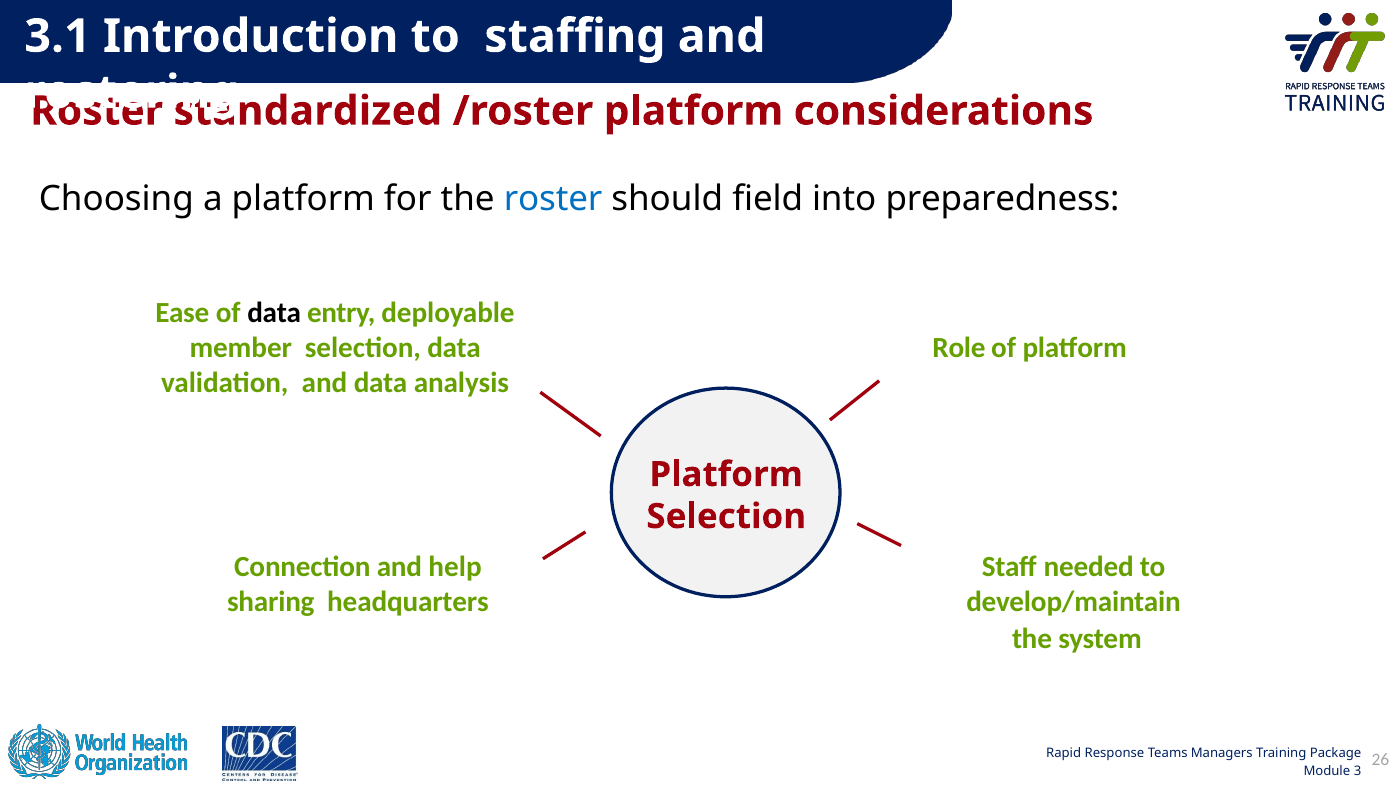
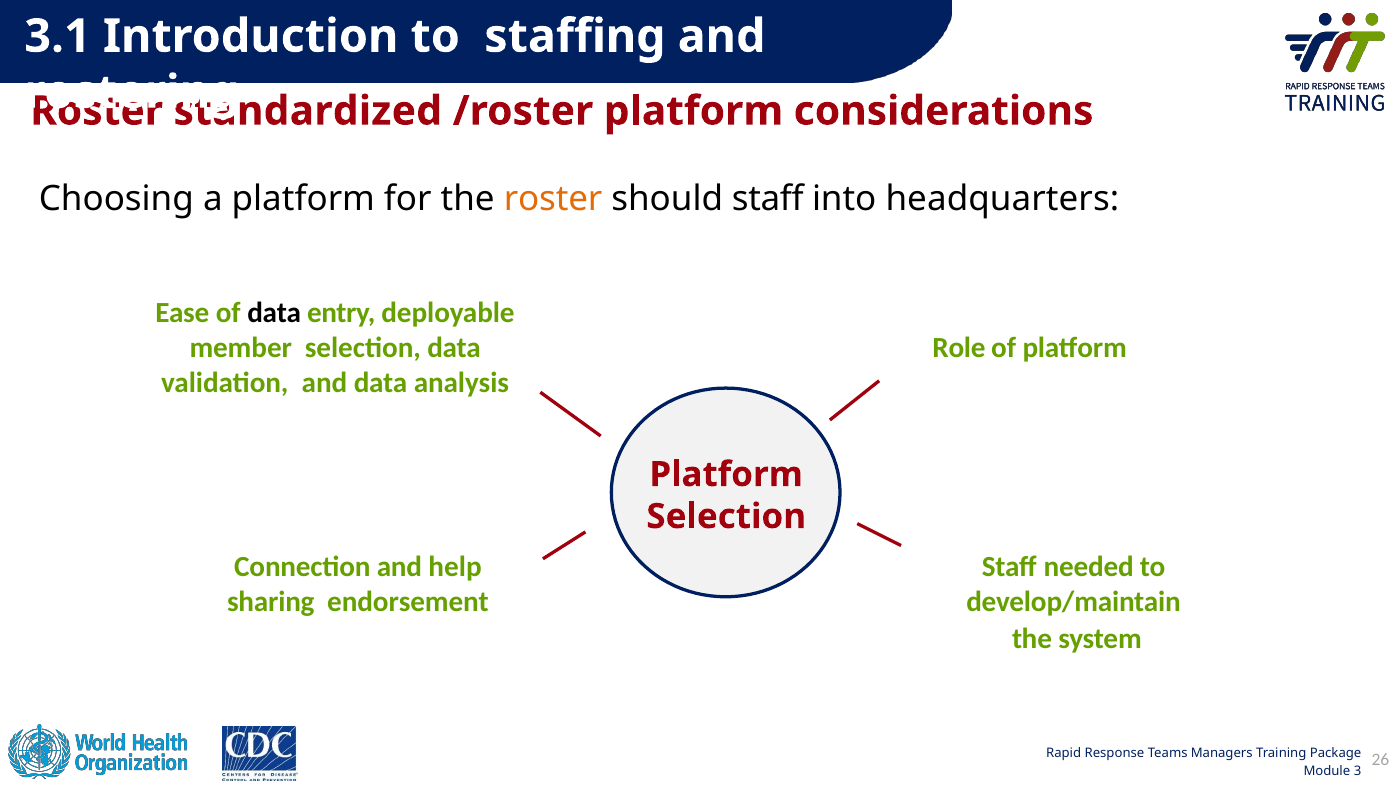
roster colour: blue -> orange (553, 199)
should field: field -> staff (768, 199)
preparedness: preparedness -> headquarters (1002, 199)
headquarters: headquarters -> endorsement (408, 602)
